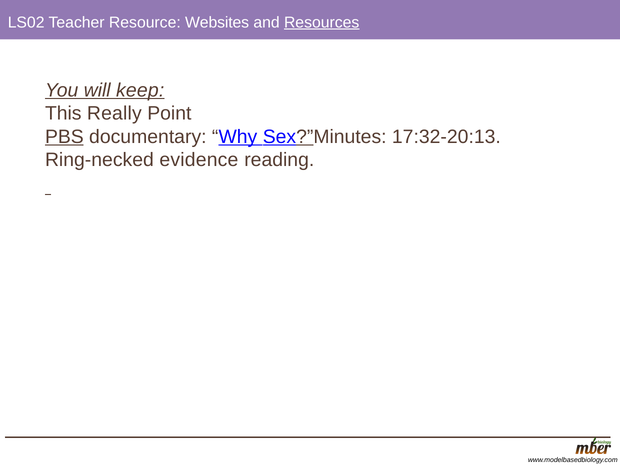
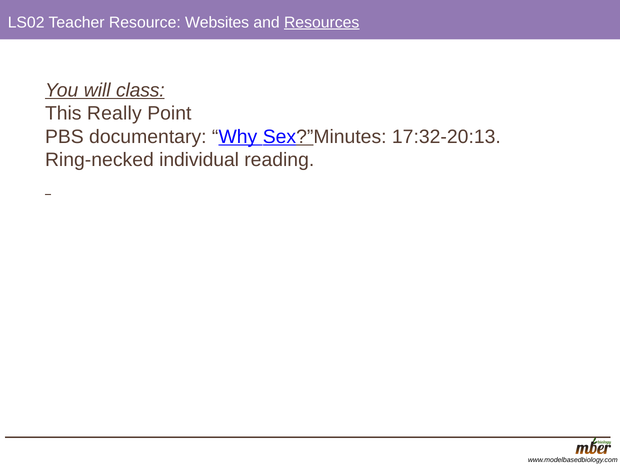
keep: keep -> class (140, 90)
PBS underline: present -> none (64, 137)
evidence: evidence -> individual (199, 160)
